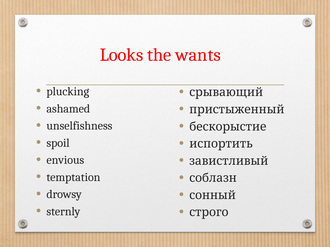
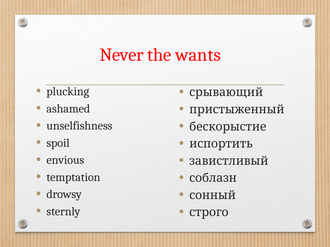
Looks: Looks -> Never (122, 55)
